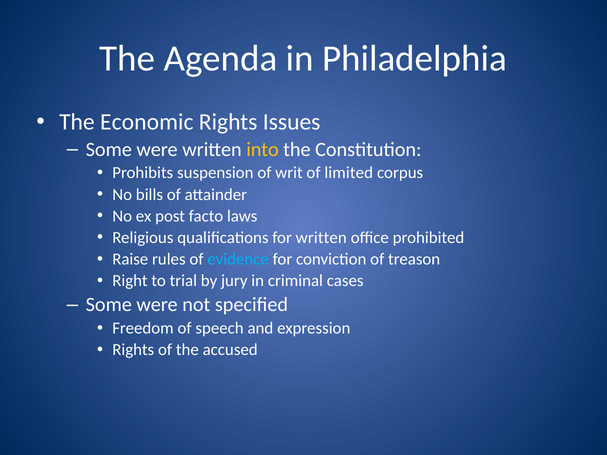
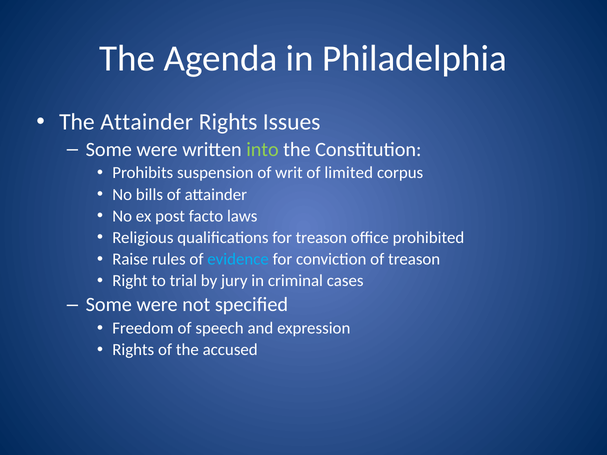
The Economic: Economic -> Attainder (147, 122)
into colour: yellow -> light green (262, 150)
for written: written -> treason (321, 238)
